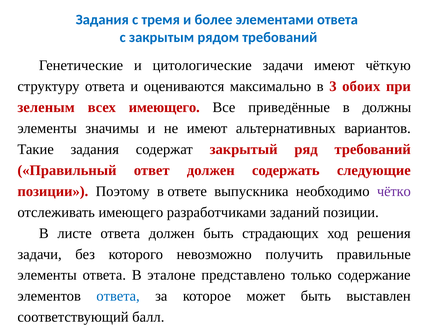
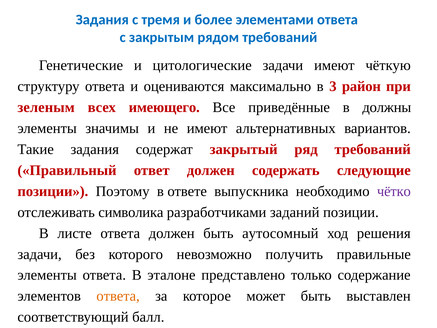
обоих: обоих -> район (361, 86)
отслеживать имеющего: имеющего -> символика (131, 212)
страдающих: страдающих -> аутосомный (280, 233)
ответа colour: blue -> orange (118, 296)
